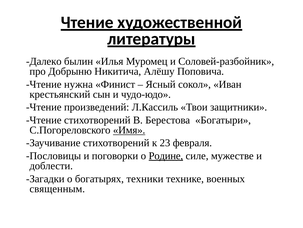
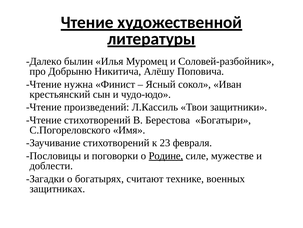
Имя underline: present -> none (129, 130)
техники: техники -> считают (145, 178)
священным: священным -> защитниках (57, 188)
